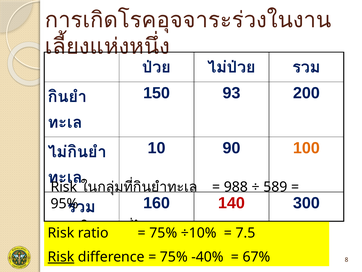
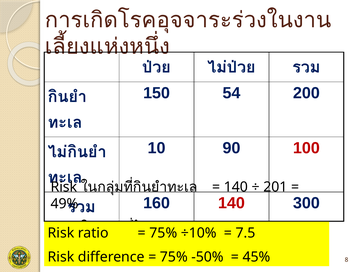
93: 93 -> 54 (231, 93)
100 colour: orange -> red (306, 148)
988: 988 -> 140 (236, 187)
589: 589 -> 201 (275, 187)
95%: 95% -> 49% (64, 203)
Risk underline: present -> none (61, 256)
-40%: -40% -> -50% (208, 256)
67%: 67% -> 45% (257, 256)
